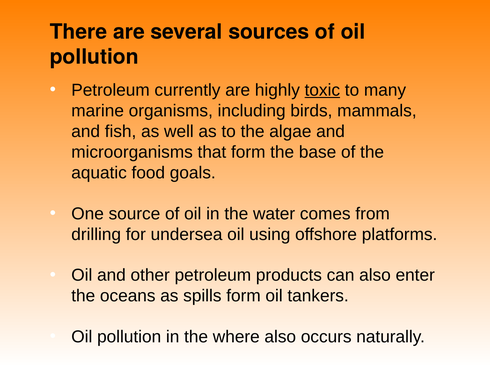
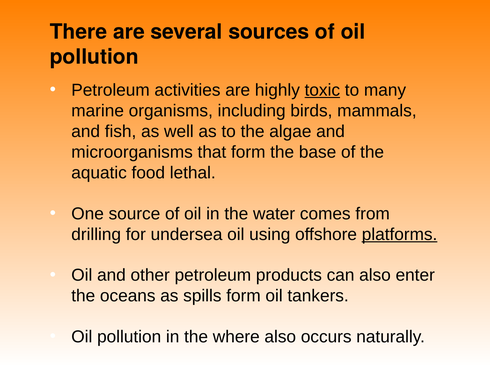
currently: currently -> activities (187, 90)
goals: goals -> lethal (193, 173)
platforms underline: none -> present (400, 234)
